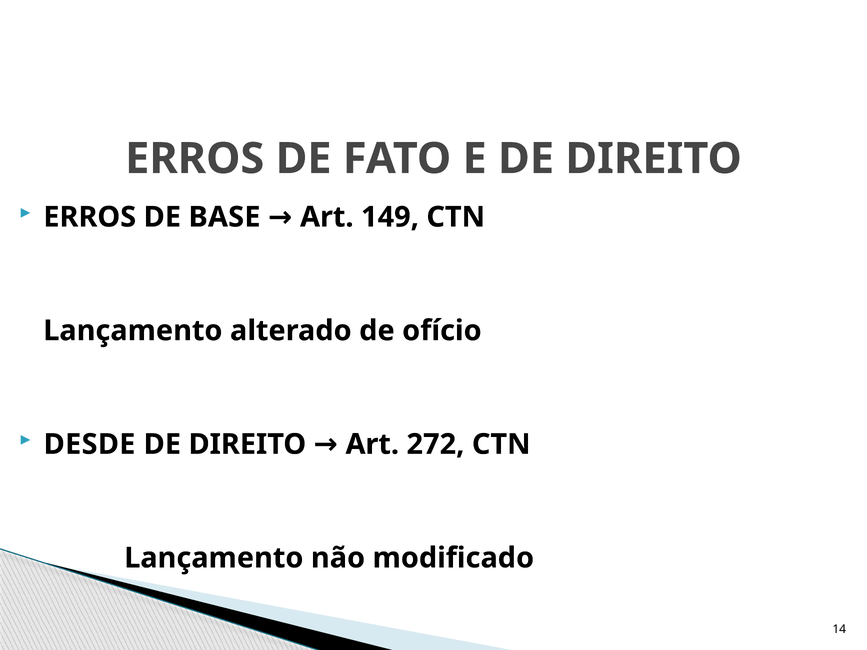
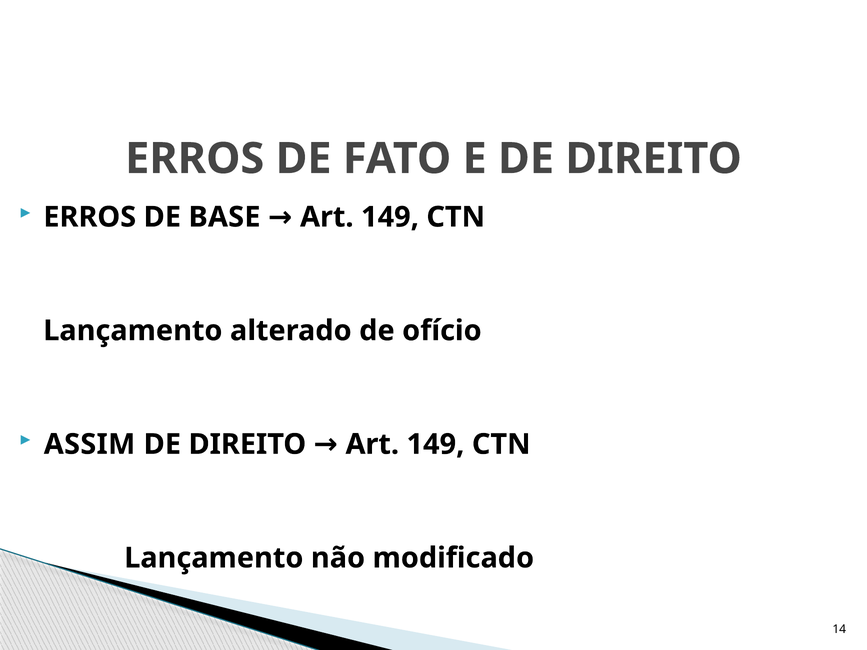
DESDE: DESDE -> ASSIM (90, 444)
DIREITO Art 272: 272 -> 149 (435, 444)
